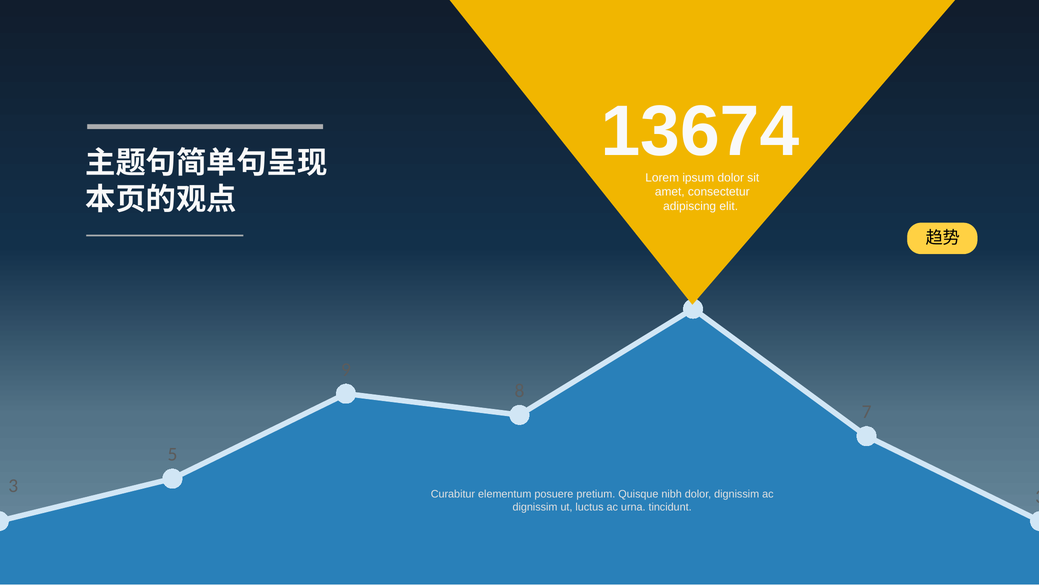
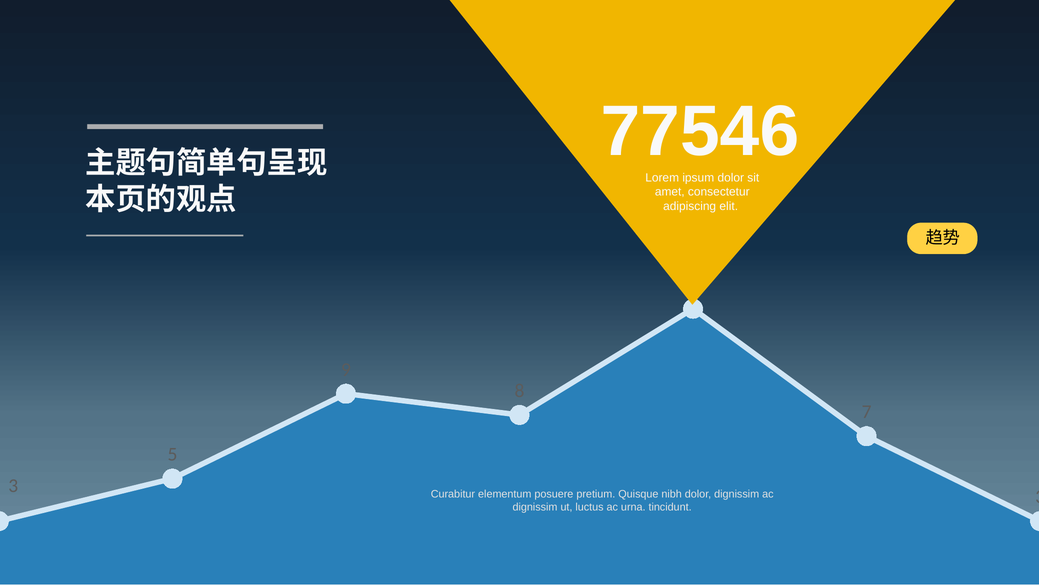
13674: 13674 -> 77546 (700, 132)
